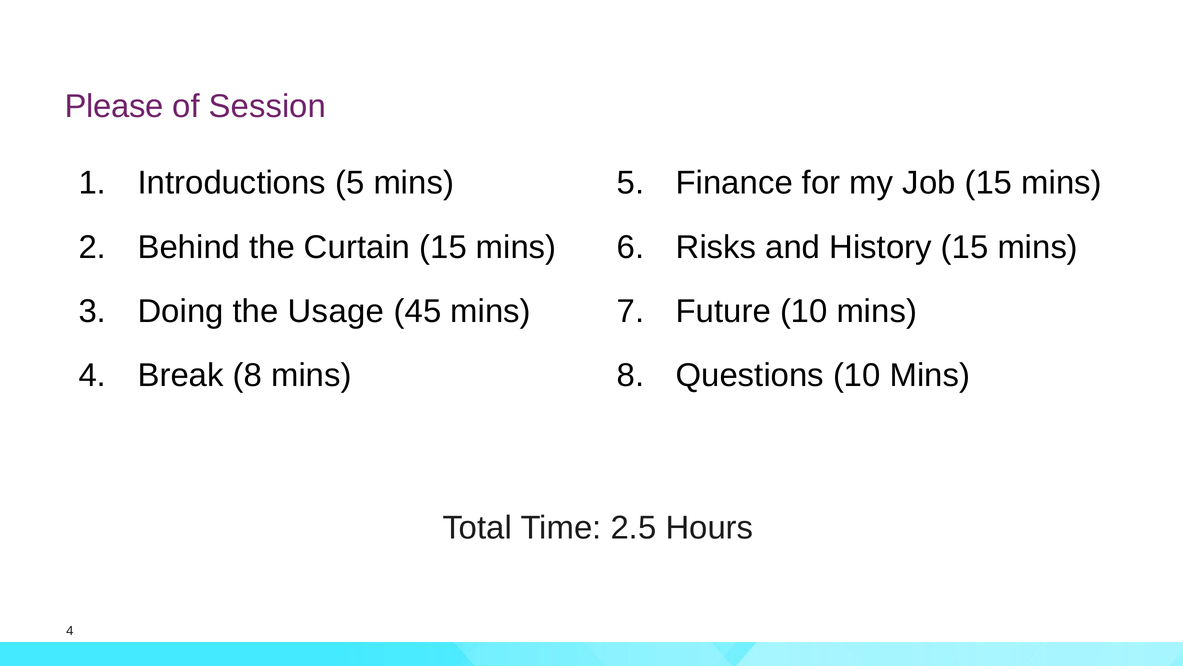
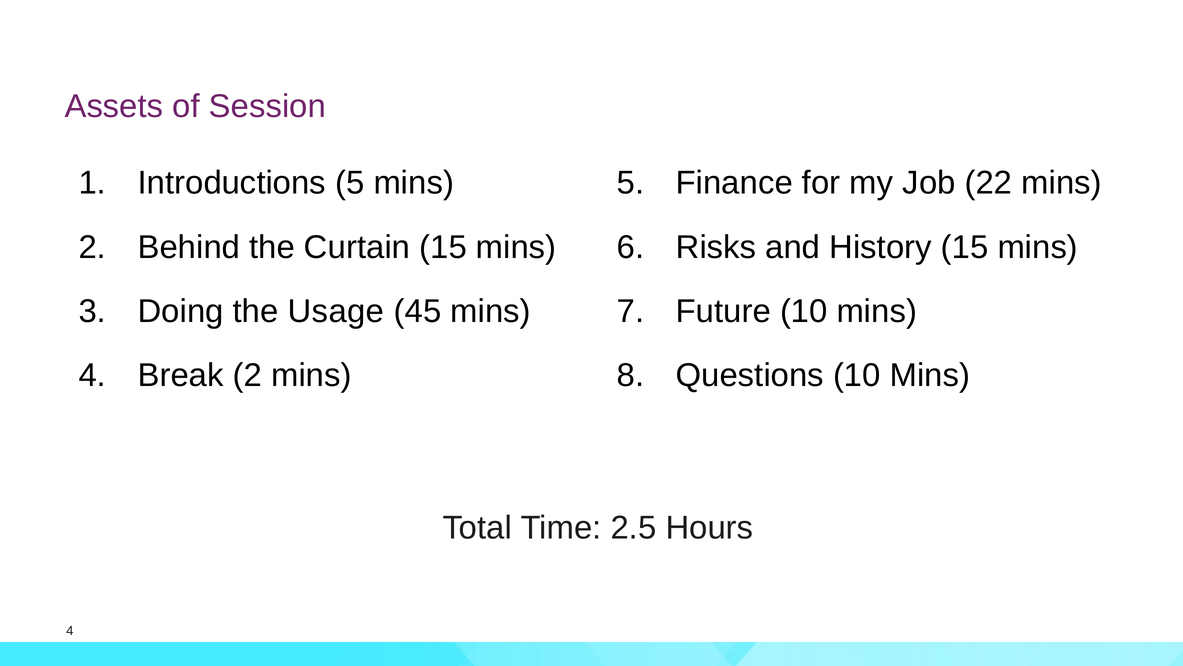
Please: Please -> Assets (114, 106)
Job 15: 15 -> 22 (988, 183)
Break 8: 8 -> 2 (247, 375)
